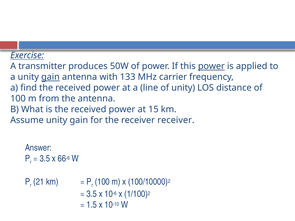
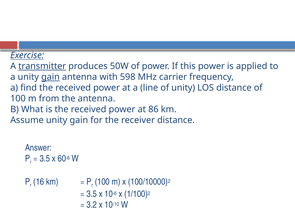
transmitter underline: none -> present (42, 66)
power underline: present -> none (211, 66)
133: 133 -> 598 (128, 77)
15: 15 -> 86 (153, 110)
receiver receiver: receiver -> distance (176, 120)
66: 66 -> 60 (62, 159)
21: 21 -> 16 (39, 182)
1.5: 1.5 -> 3.2 (92, 205)
